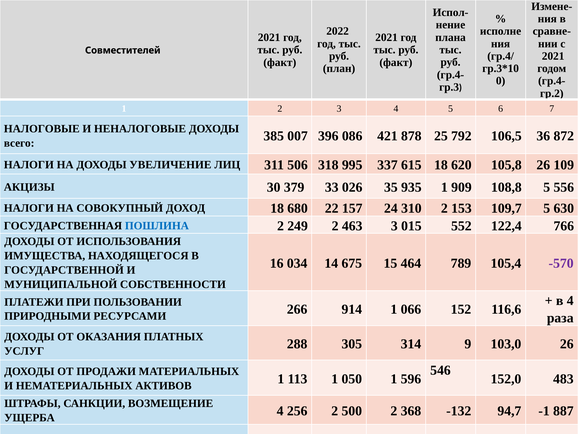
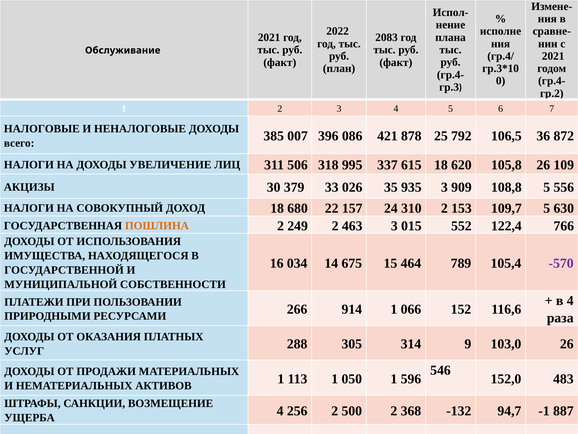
2021: 2021 -> 2083 (387, 37)
Совместителей: Совместителей -> Обслуживание (123, 50)
935 1: 1 -> 3 (444, 187)
ПОШЛИНА colour: blue -> orange (157, 225)
